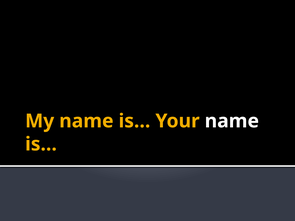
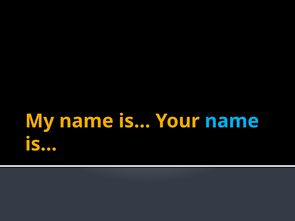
name colour: white -> light blue (232, 121)
